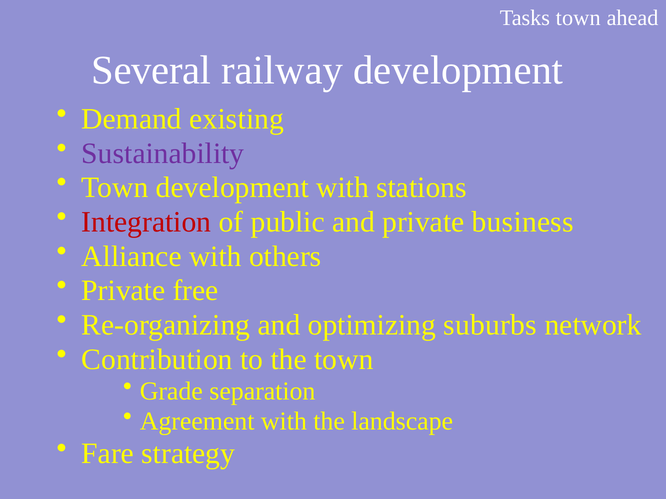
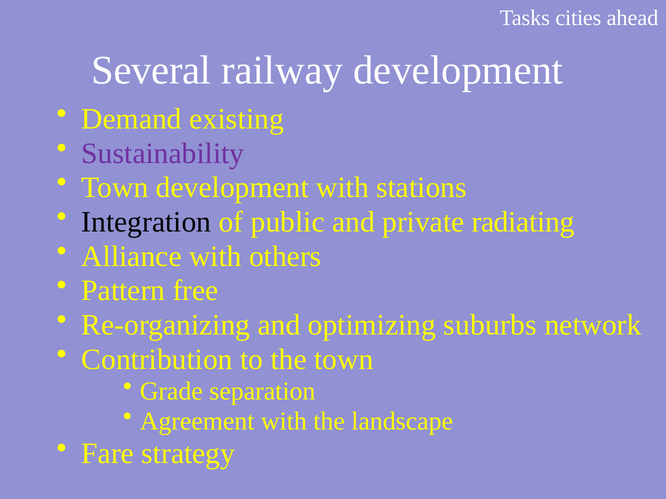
Tasks town: town -> cities (578, 18)
Integration colour: red -> black (146, 222)
business: business -> radiating (523, 222)
Private: Private -> Pattern (123, 291)
